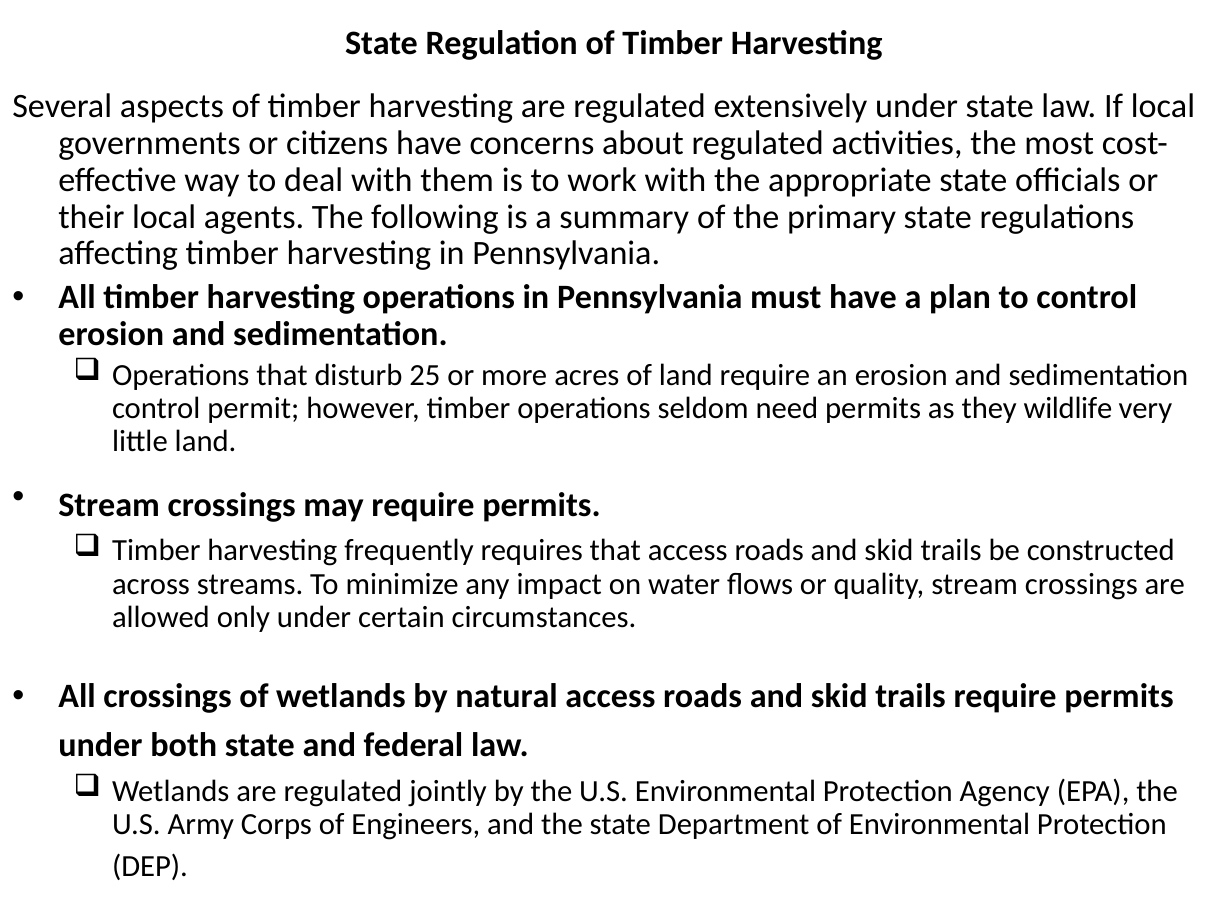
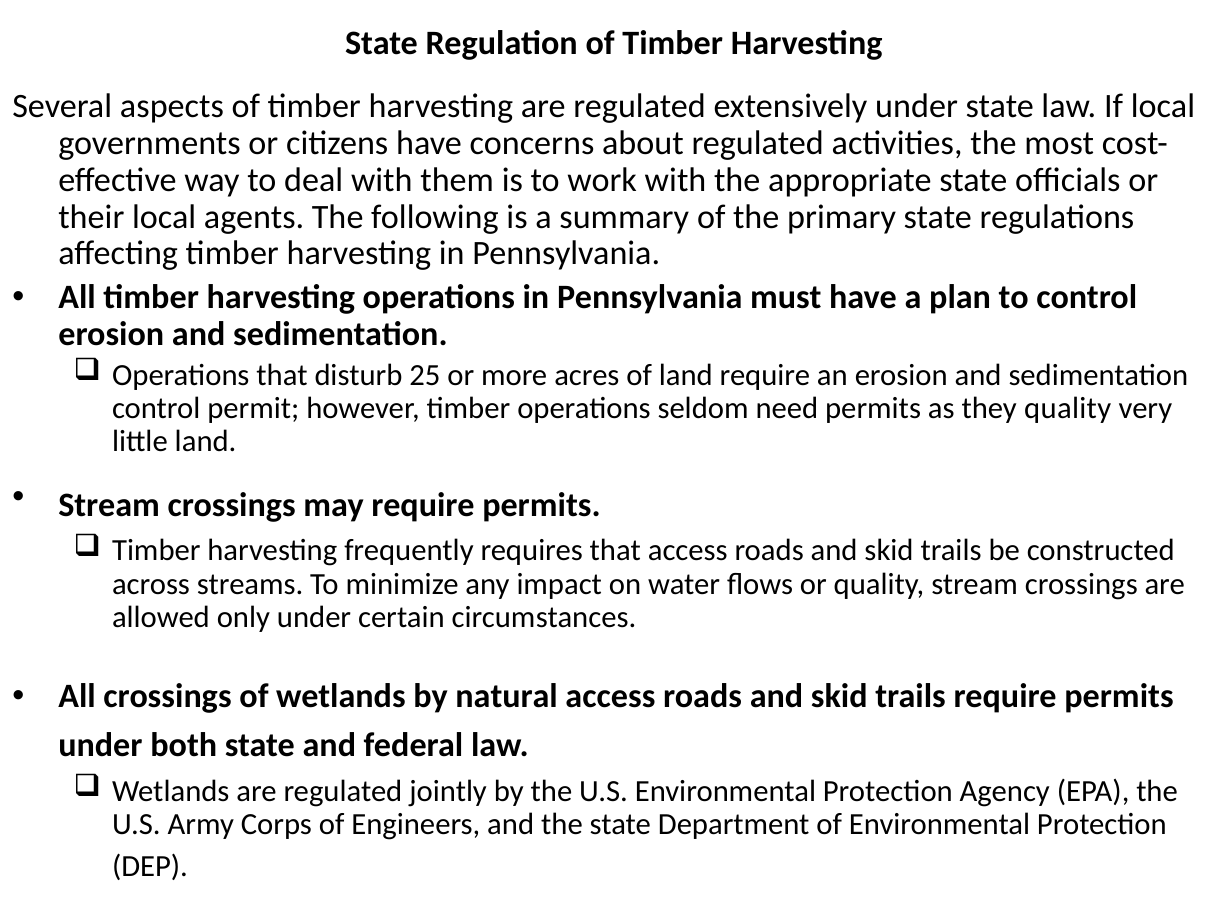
they wildlife: wildlife -> quality (1068, 408)
